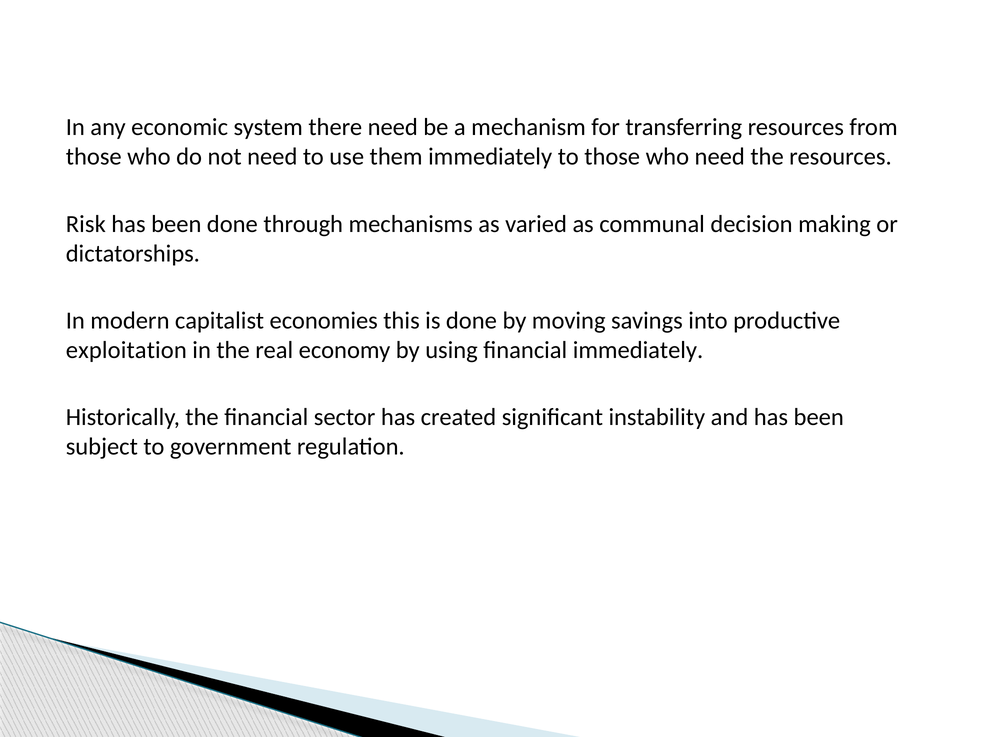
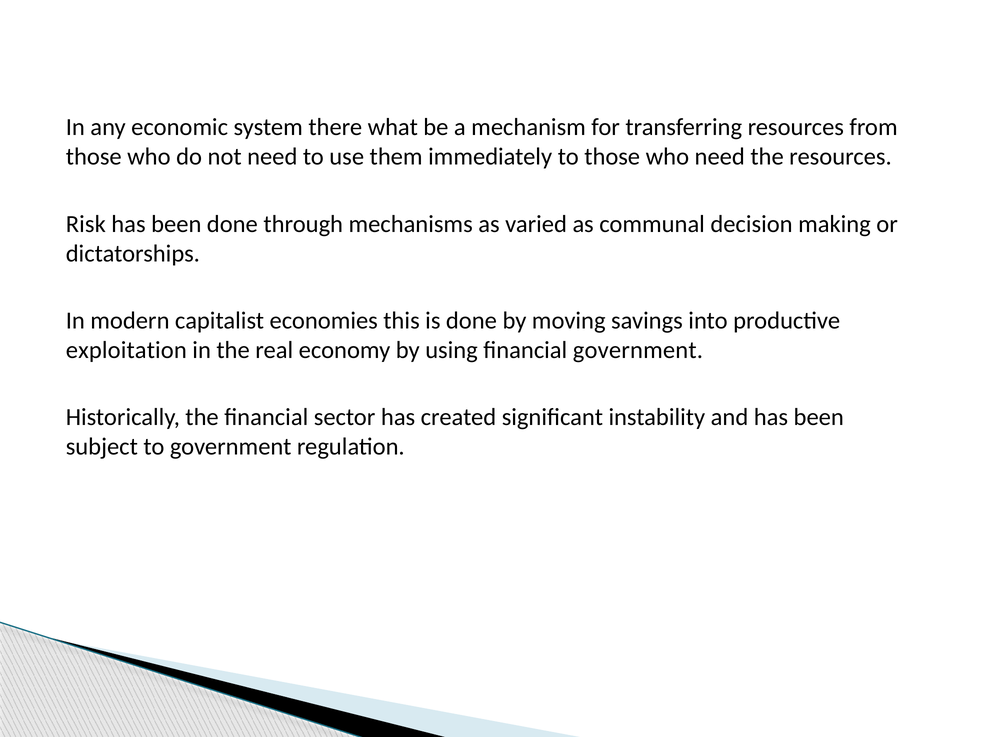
there need: need -> what (393, 127)
financial immediately: immediately -> government (638, 350)
